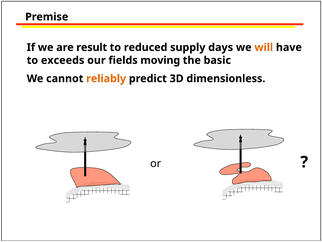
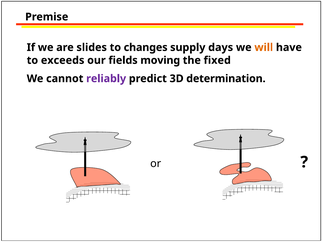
result: result -> slides (92, 47)
reduced: reduced -> changes (146, 47)
basic: basic -> fixed (217, 60)
reliably colour: orange -> purple (106, 78)
dimensionless: dimensionless -> determination (226, 78)
